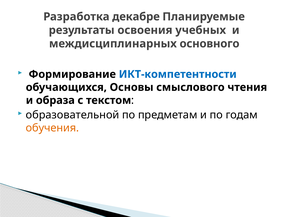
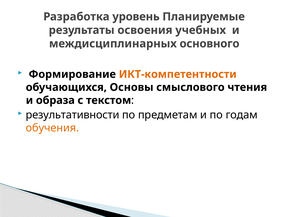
декабре: декабре -> уровень (136, 17)
ИКТ-компетентности colour: blue -> orange (178, 74)
образовательной: образовательной -> результативности (73, 115)
